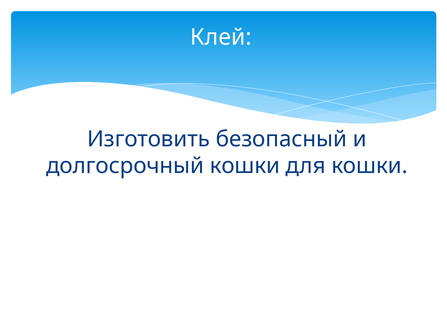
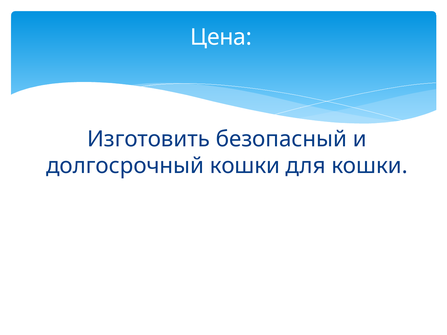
Клей: Клей -> Цена (221, 37)
